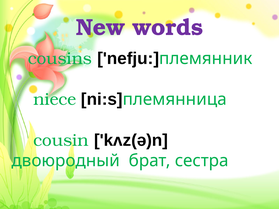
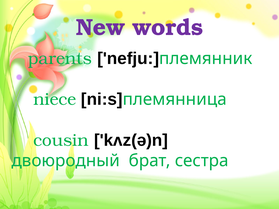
cousins: cousins -> parents (60, 59)
